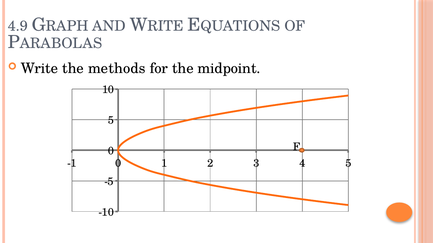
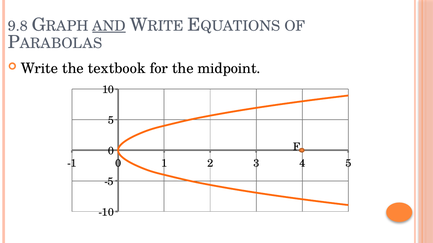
4.9: 4.9 -> 9.8 (18, 26)
AND underline: none -> present (109, 26)
methods: methods -> textbook (117, 69)
